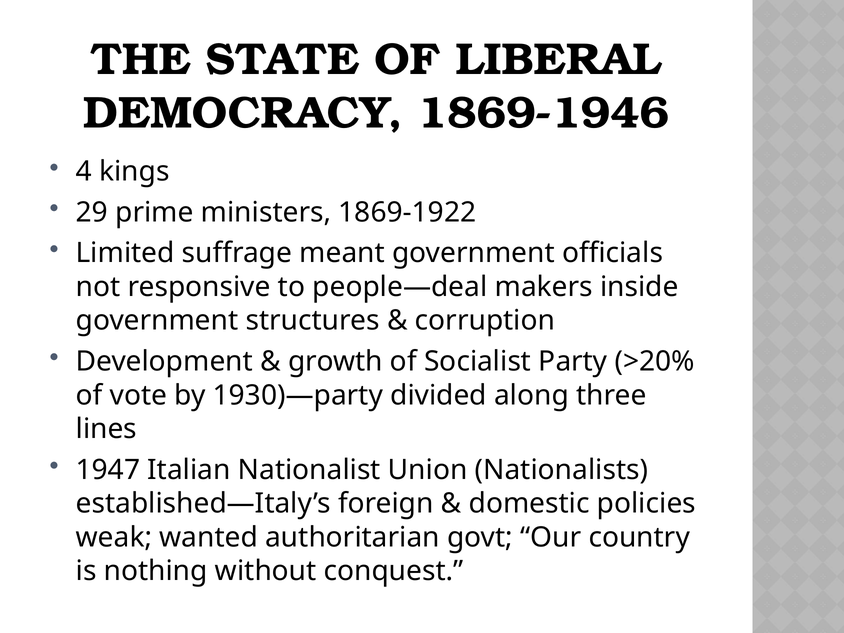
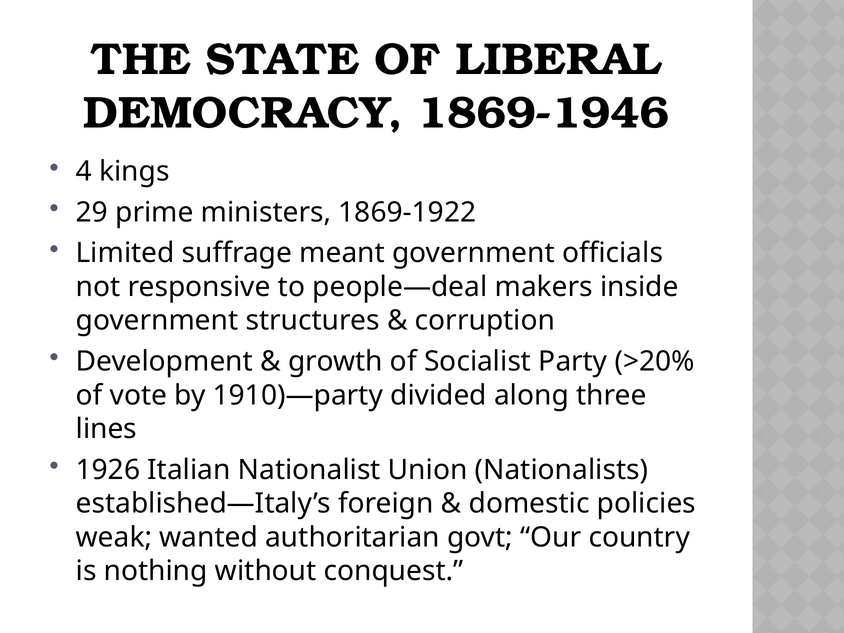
1930)—party: 1930)—party -> 1910)—party (298, 395)
1947: 1947 -> 1926 (108, 470)
